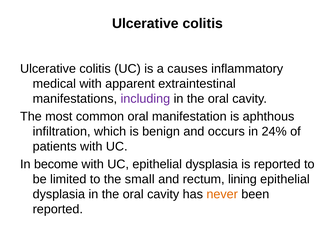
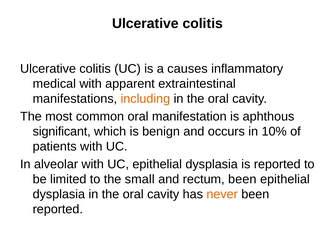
including colour: purple -> orange (145, 99)
infiltration: infiltration -> significant (62, 132)
24%: 24% -> 10% (274, 132)
become: become -> alveolar (56, 164)
rectum lining: lining -> been (242, 179)
